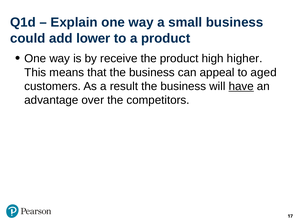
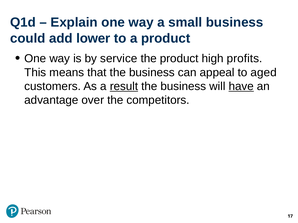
receive: receive -> service (119, 59)
higher: higher -> profits (245, 59)
result underline: none -> present (124, 86)
